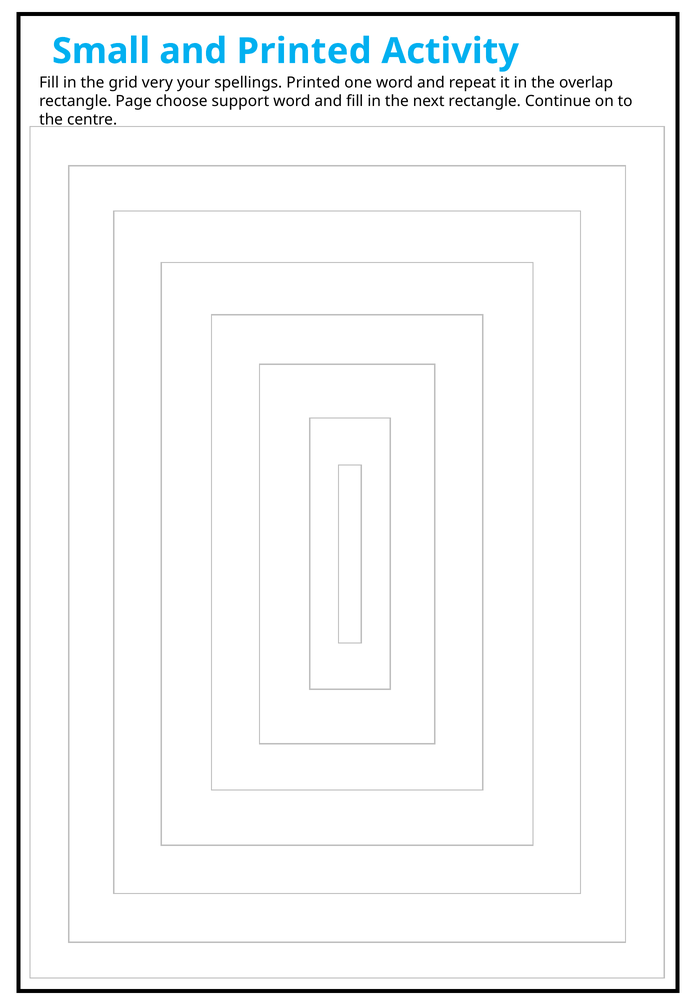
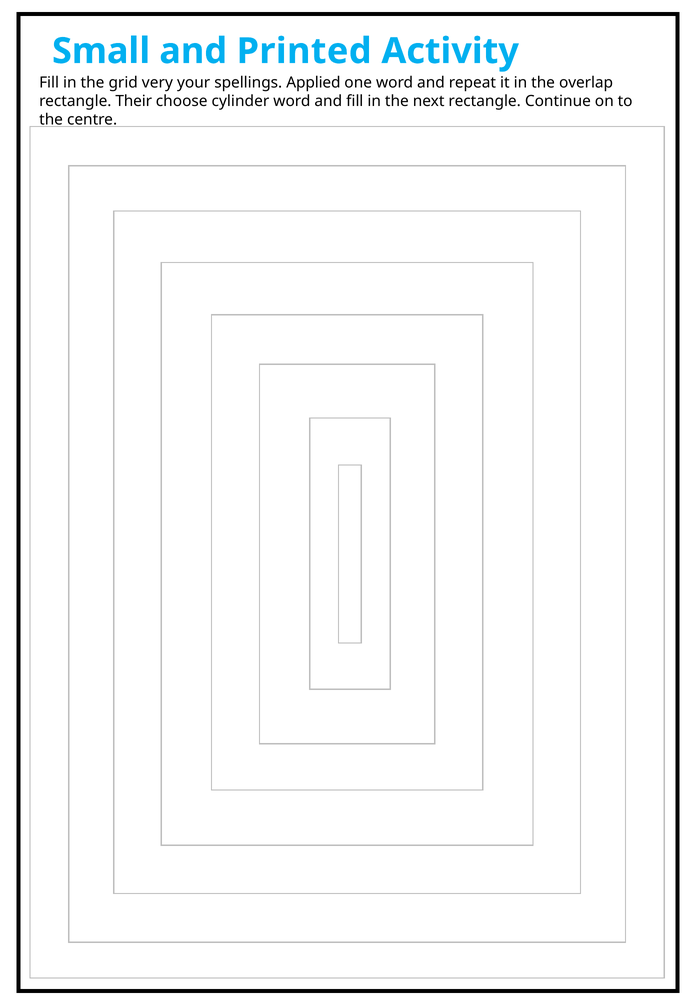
spellings Printed: Printed -> Applied (313, 83)
Page: Page -> Their (134, 101)
support: support -> cylinder (240, 101)
